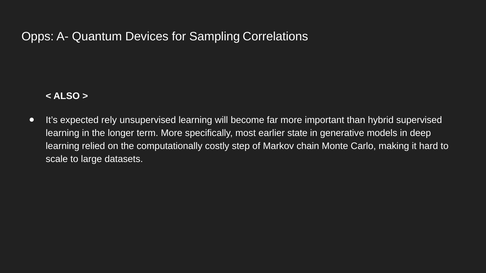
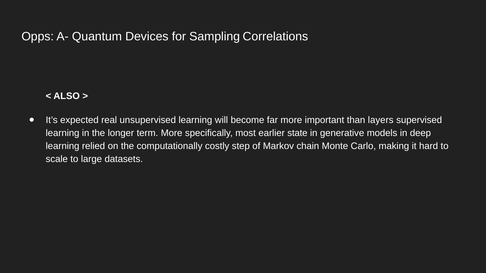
rely: rely -> real (109, 120)
hybrid: hybrid -> layers (381, 120)
